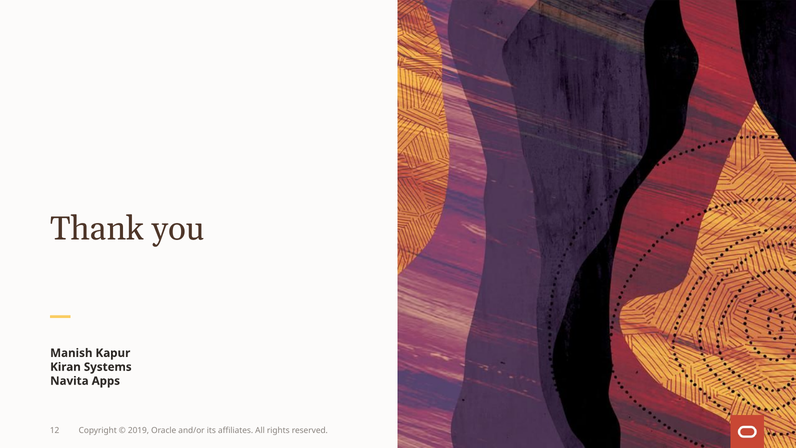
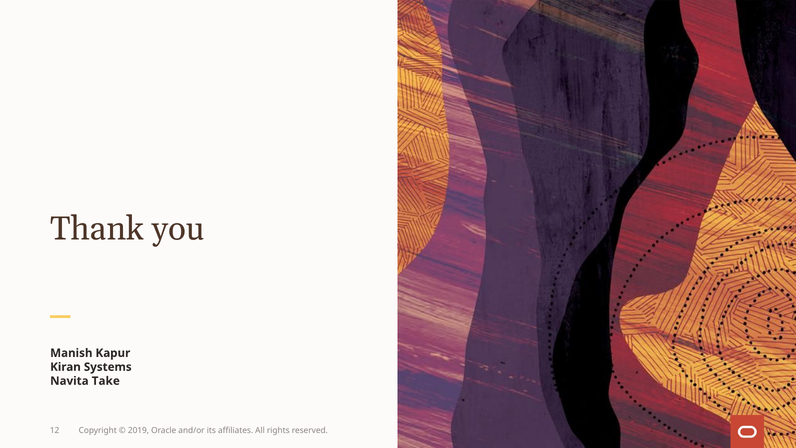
Apps: Apps -> Take (106, 381)
